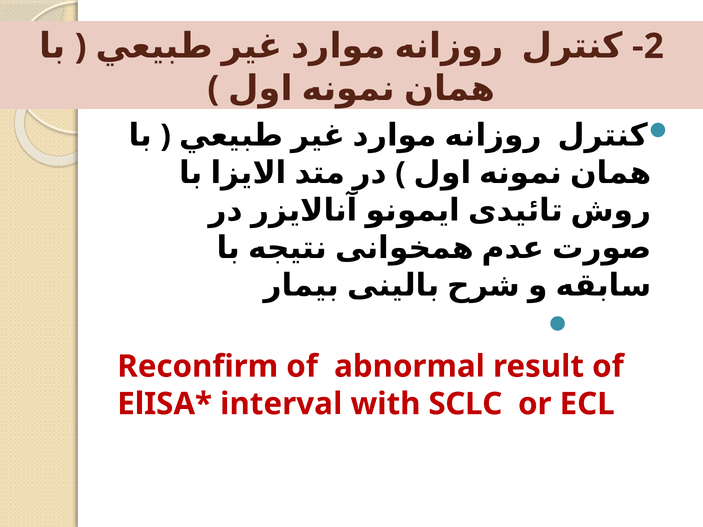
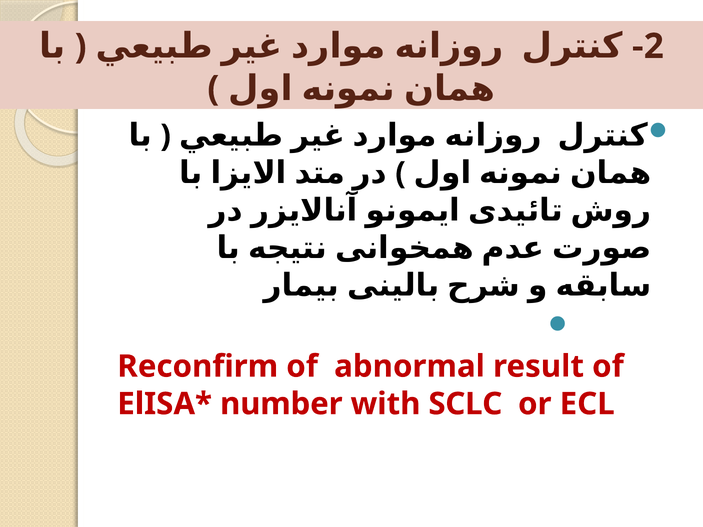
interval: interval -> number (281, 404)
